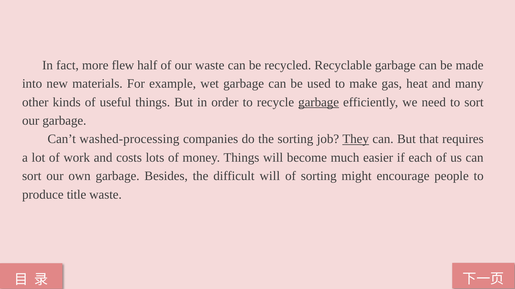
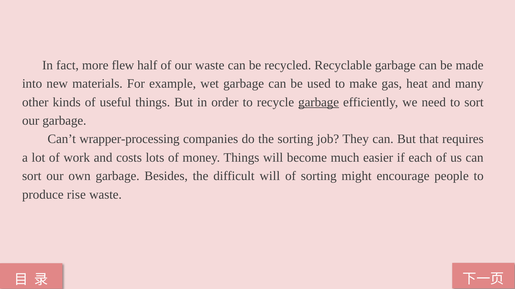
washed-processing: washed-processing -> wrapper-processing (130, 139)
They underline: present -> none (356, 139)
title: title -> rise (76, 195)
